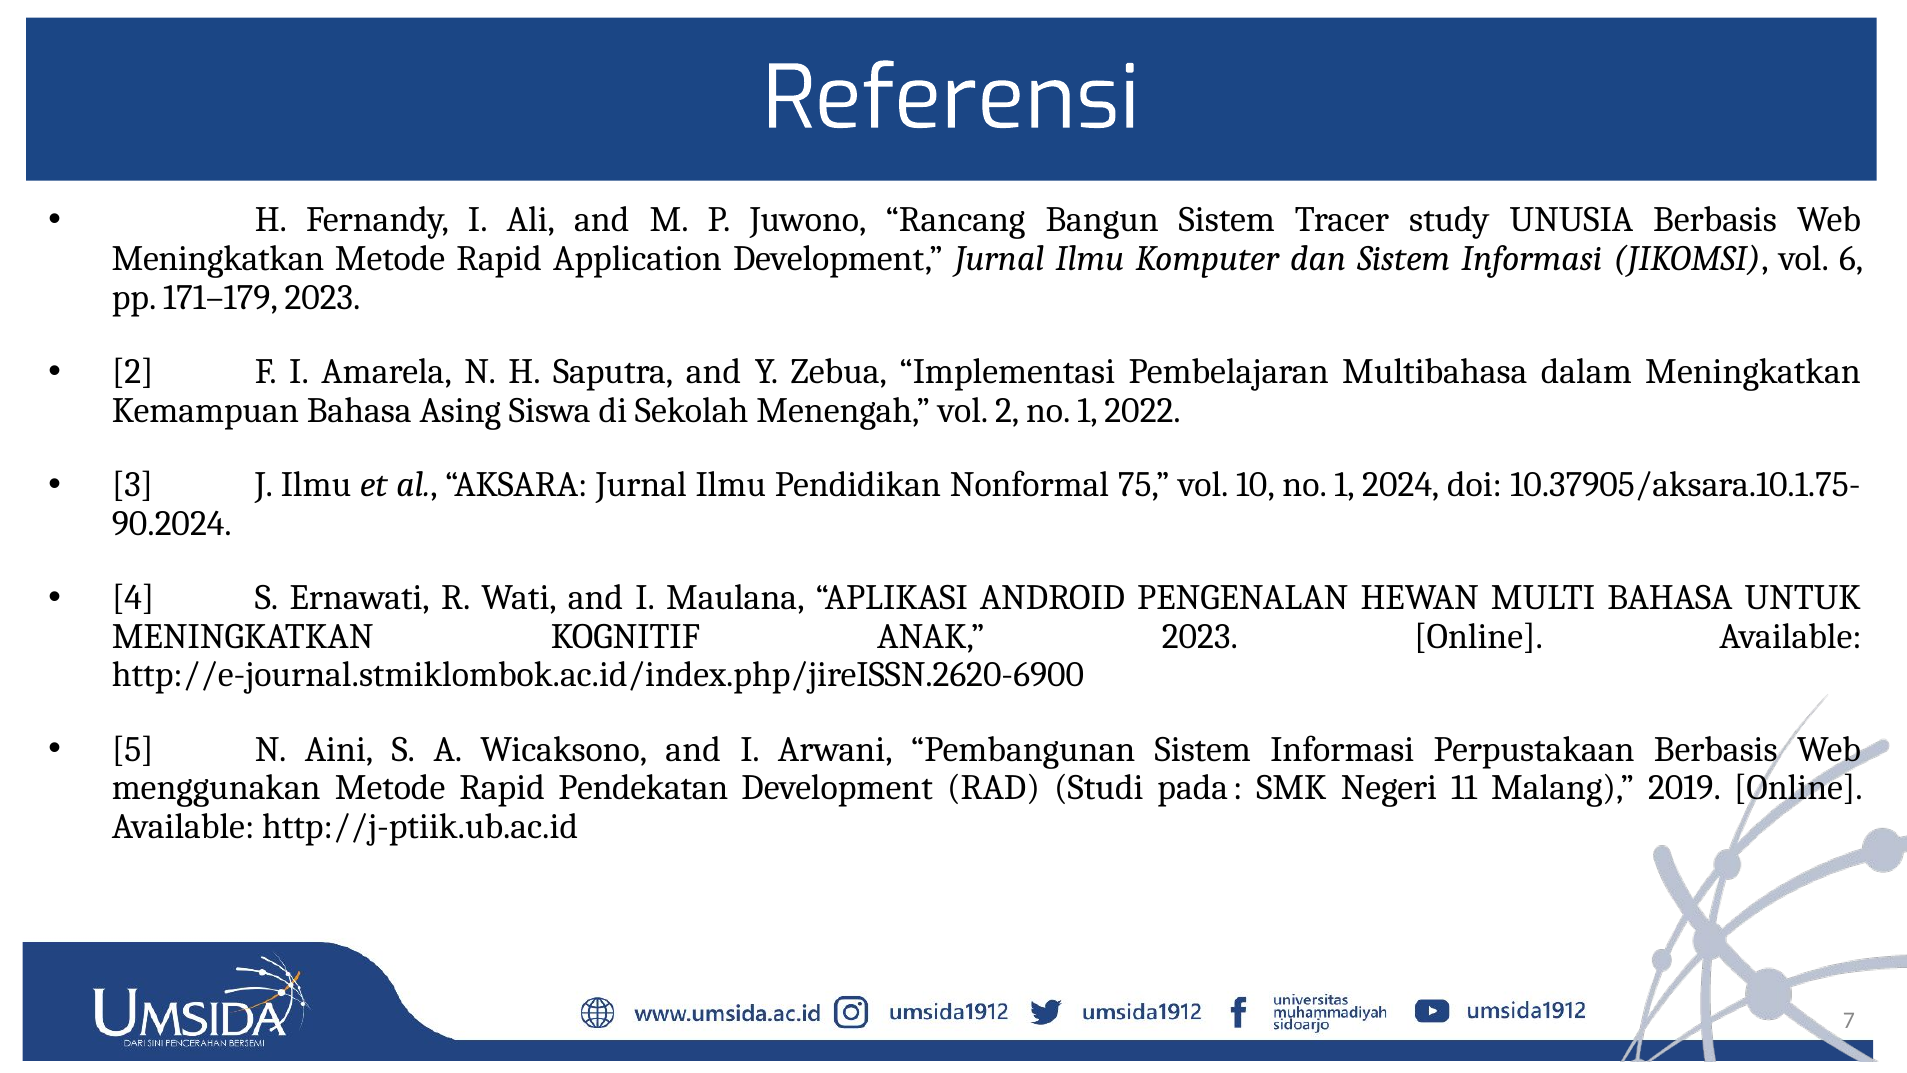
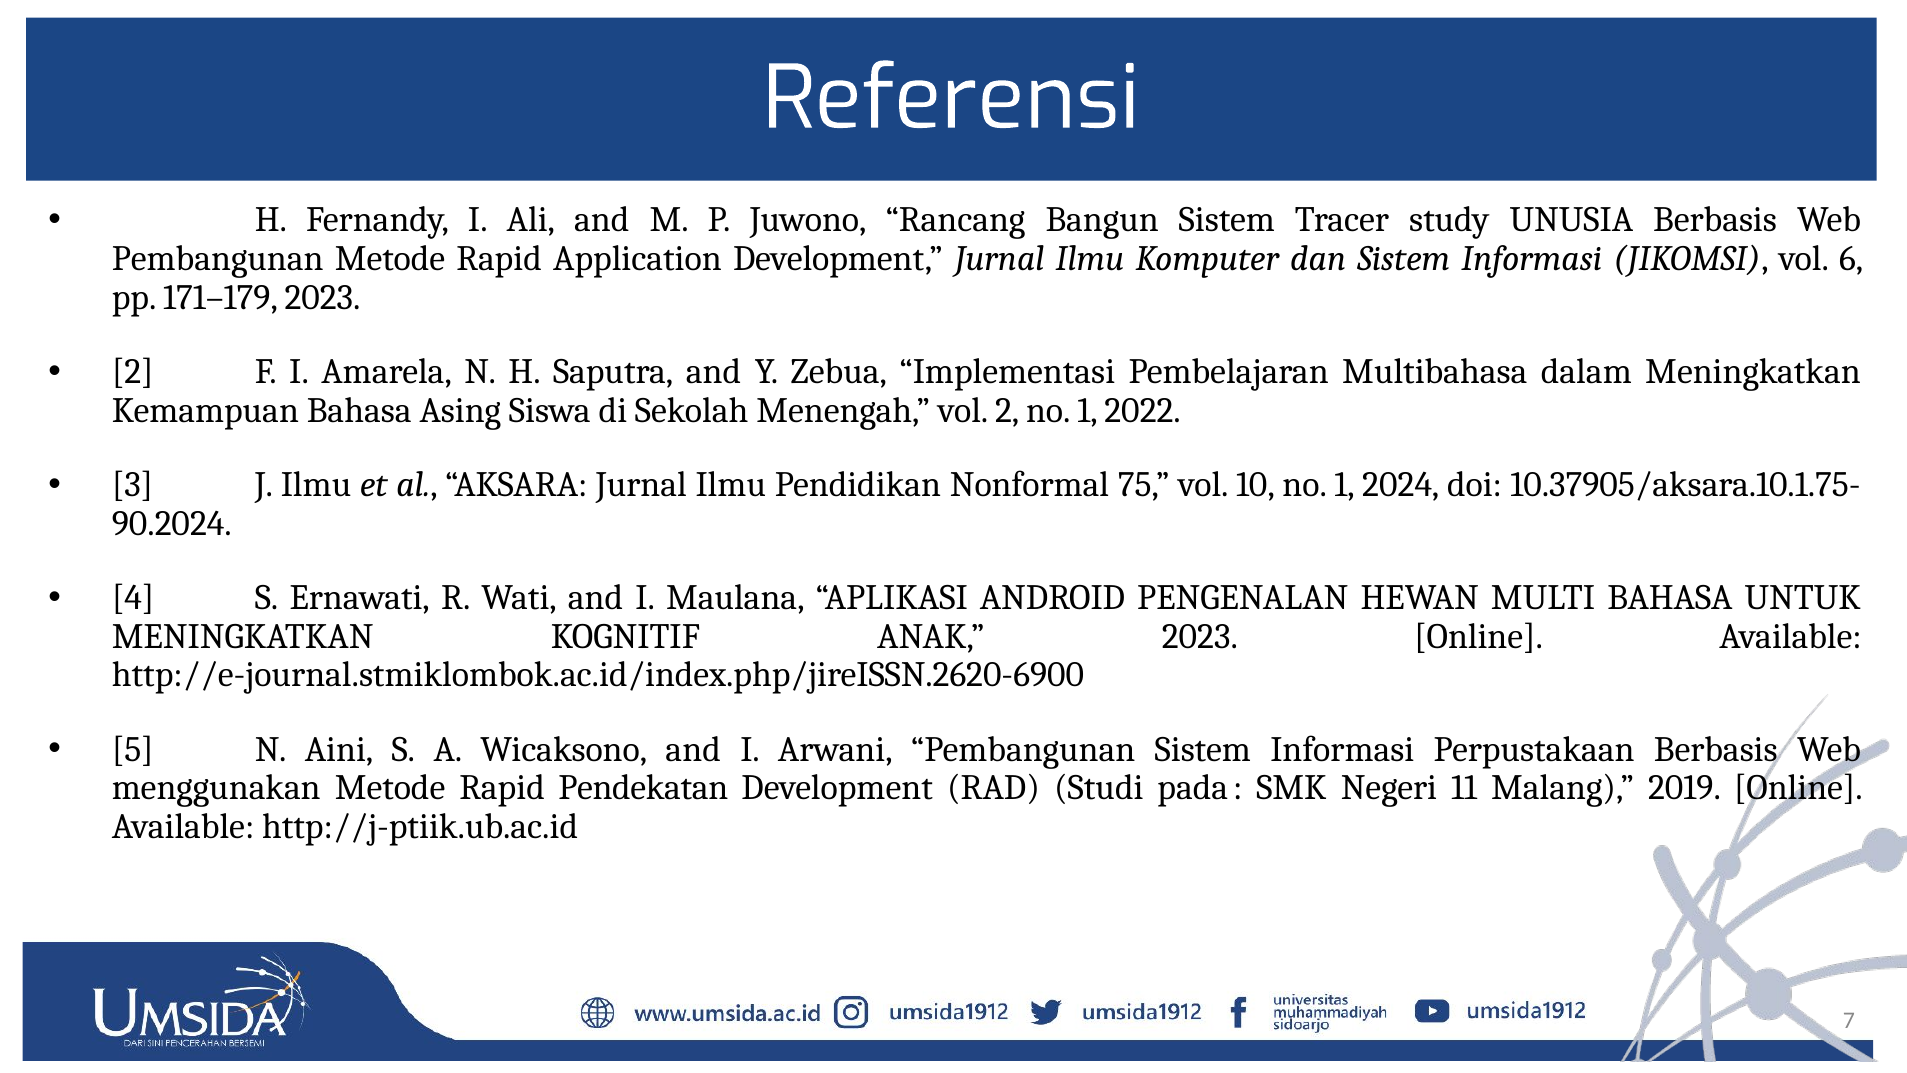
Meningkatkan: Meningkatkan -> Pembangunan (218, 259)
